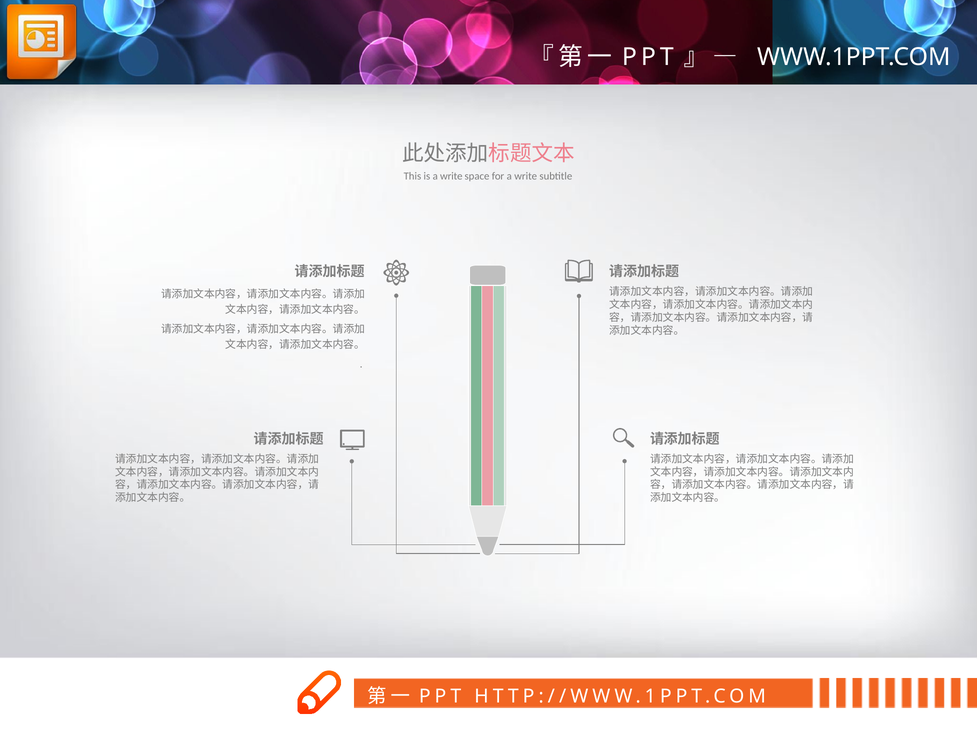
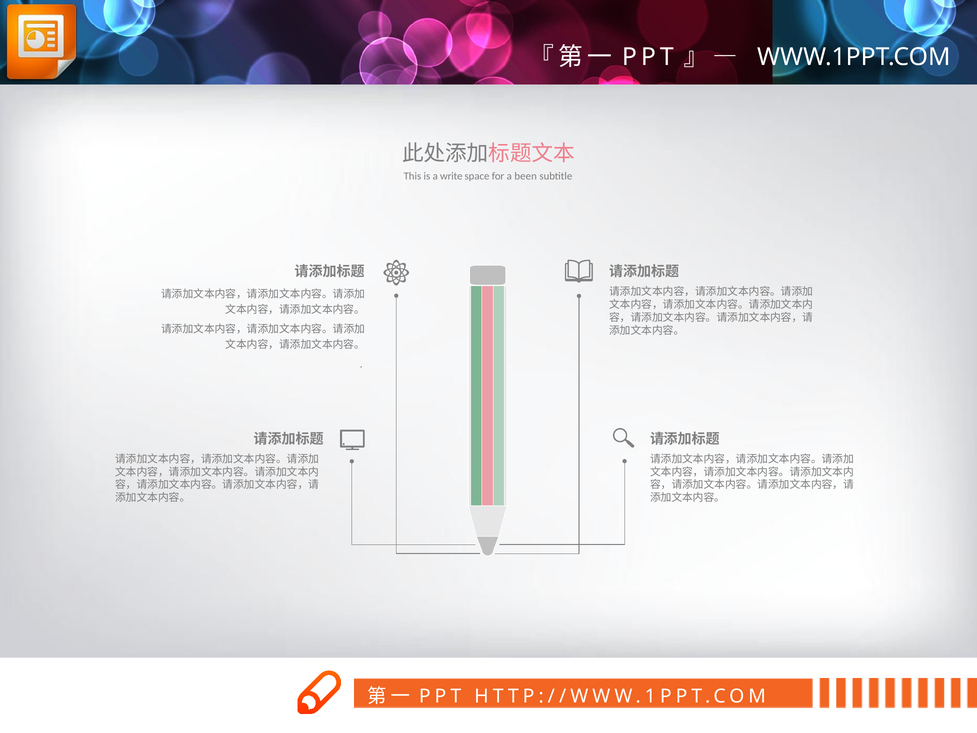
for a write: write -> been (526, 176)
